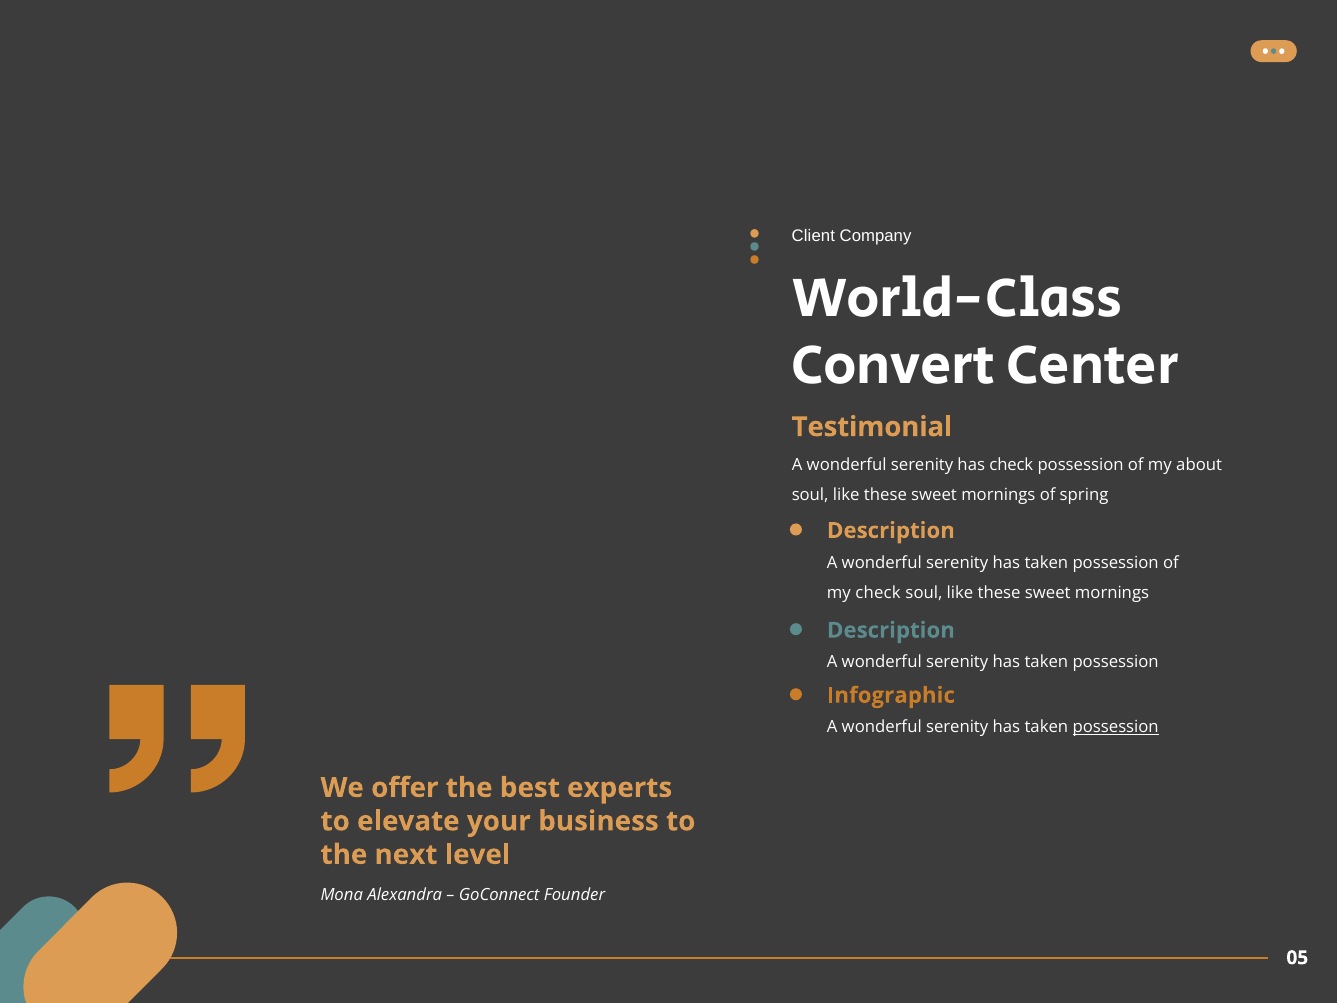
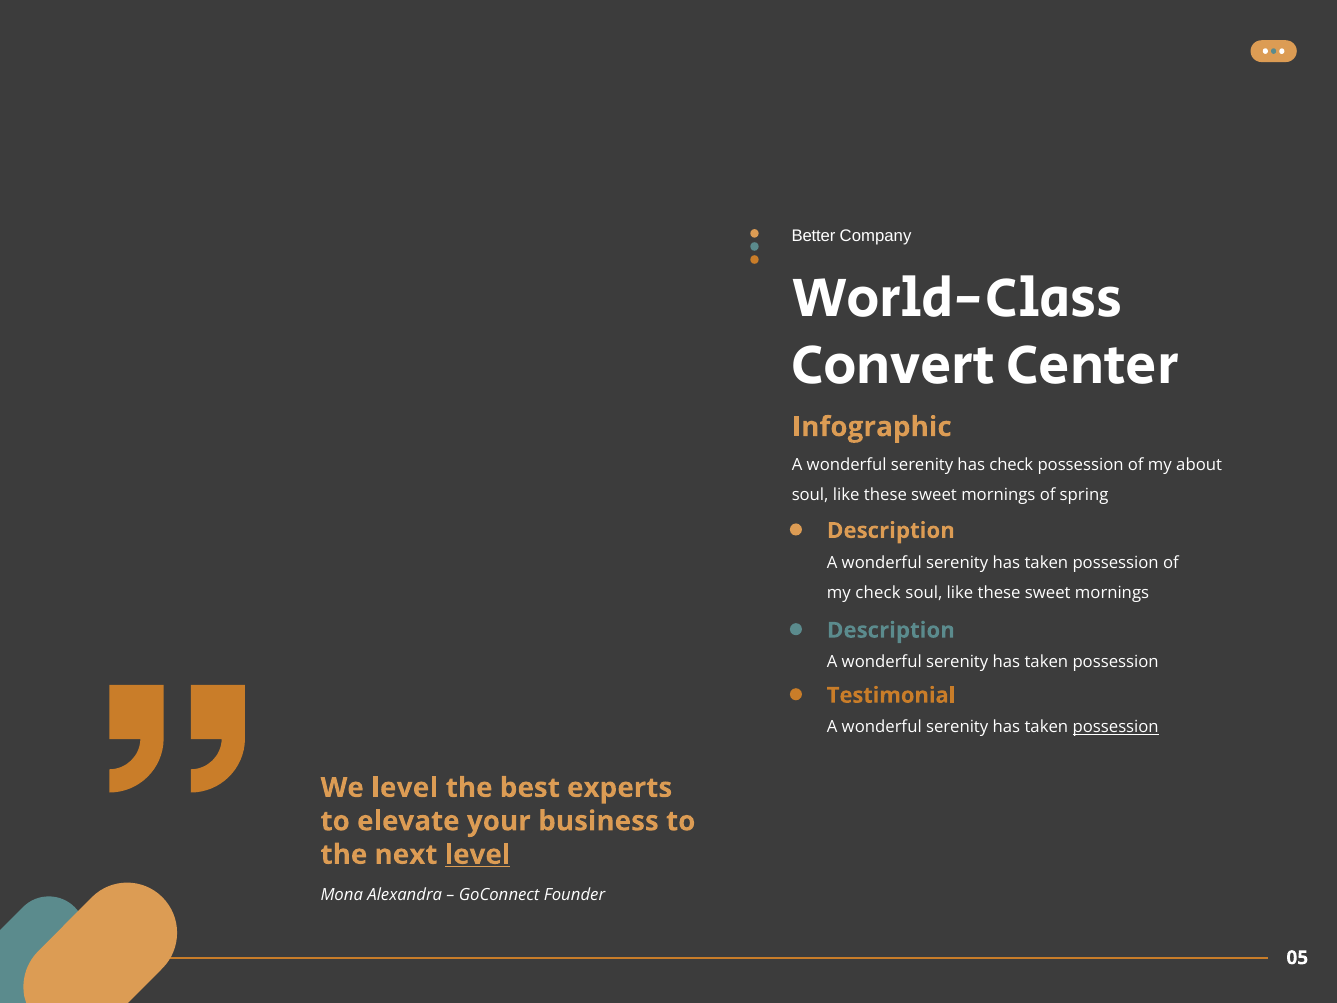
Client: Client -> Better (813, 236)
Testimonial: Testimonial -> Infographic (872, 427)
Infographic: Infographic -> Testimonial (891, 695)
We offer: offer -> level (405, 788)
level underline: none -> present (477, 854)
